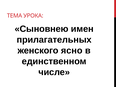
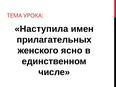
Сыновнею: Сыновнею -> Наступила (41, 29)
